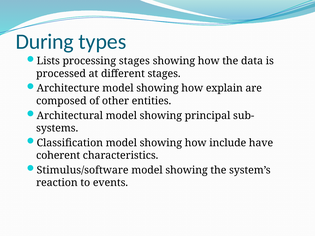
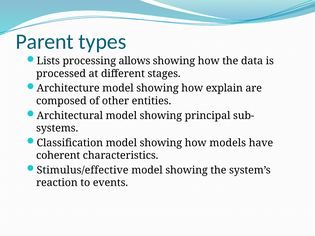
During: During -> Parent (45, 42)
processing stages: stages -> allows (134, 61)
include: include -> models (228, 143)
Stimulus/software: Stimulus/software -> Stimulus/effective (83, 170)
